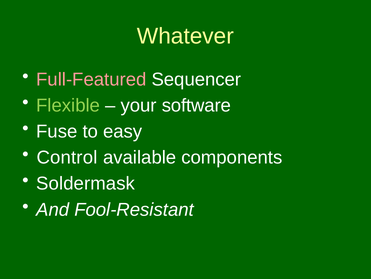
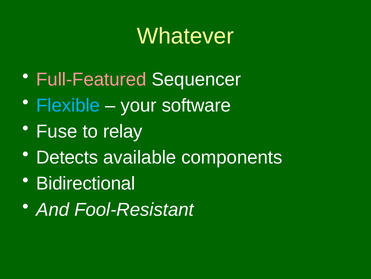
Flexible colour: light green -> light blue (68, 105)
easy: easy -> relay (123, 131)
Control: Control -> Detects (67, 157)
Soldermask: Soldermask -> Bidirectional (86, 183)
